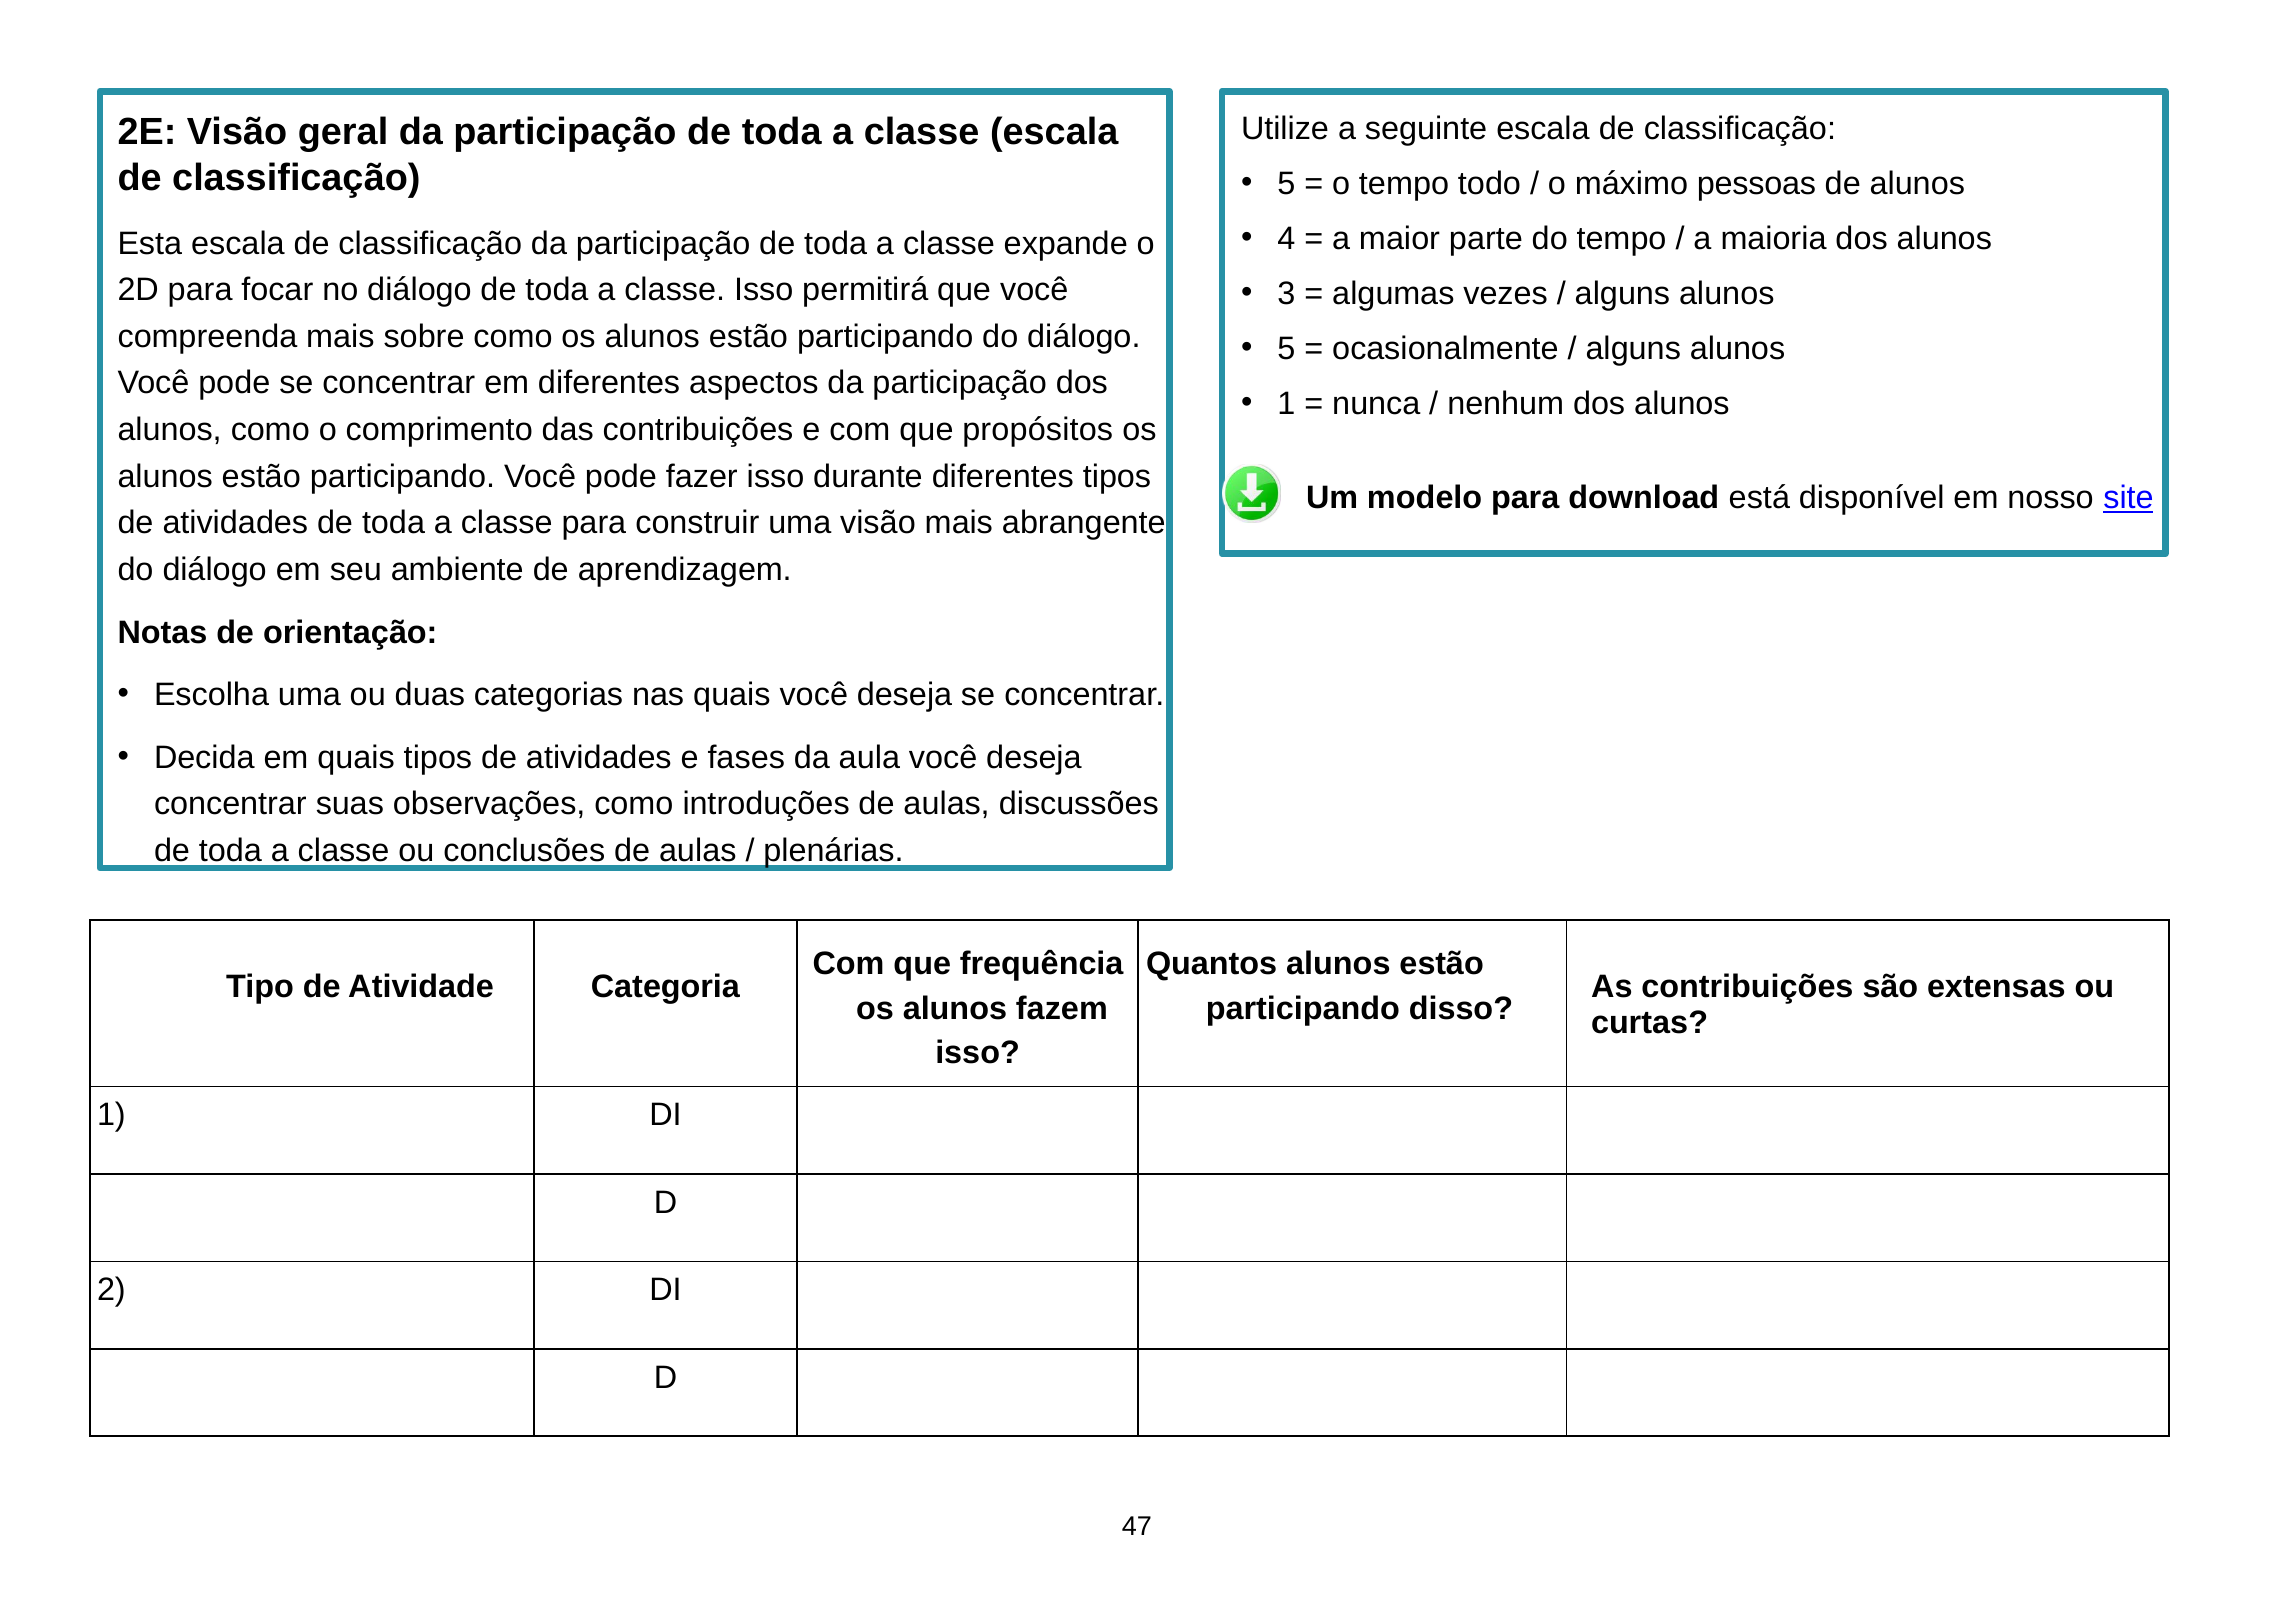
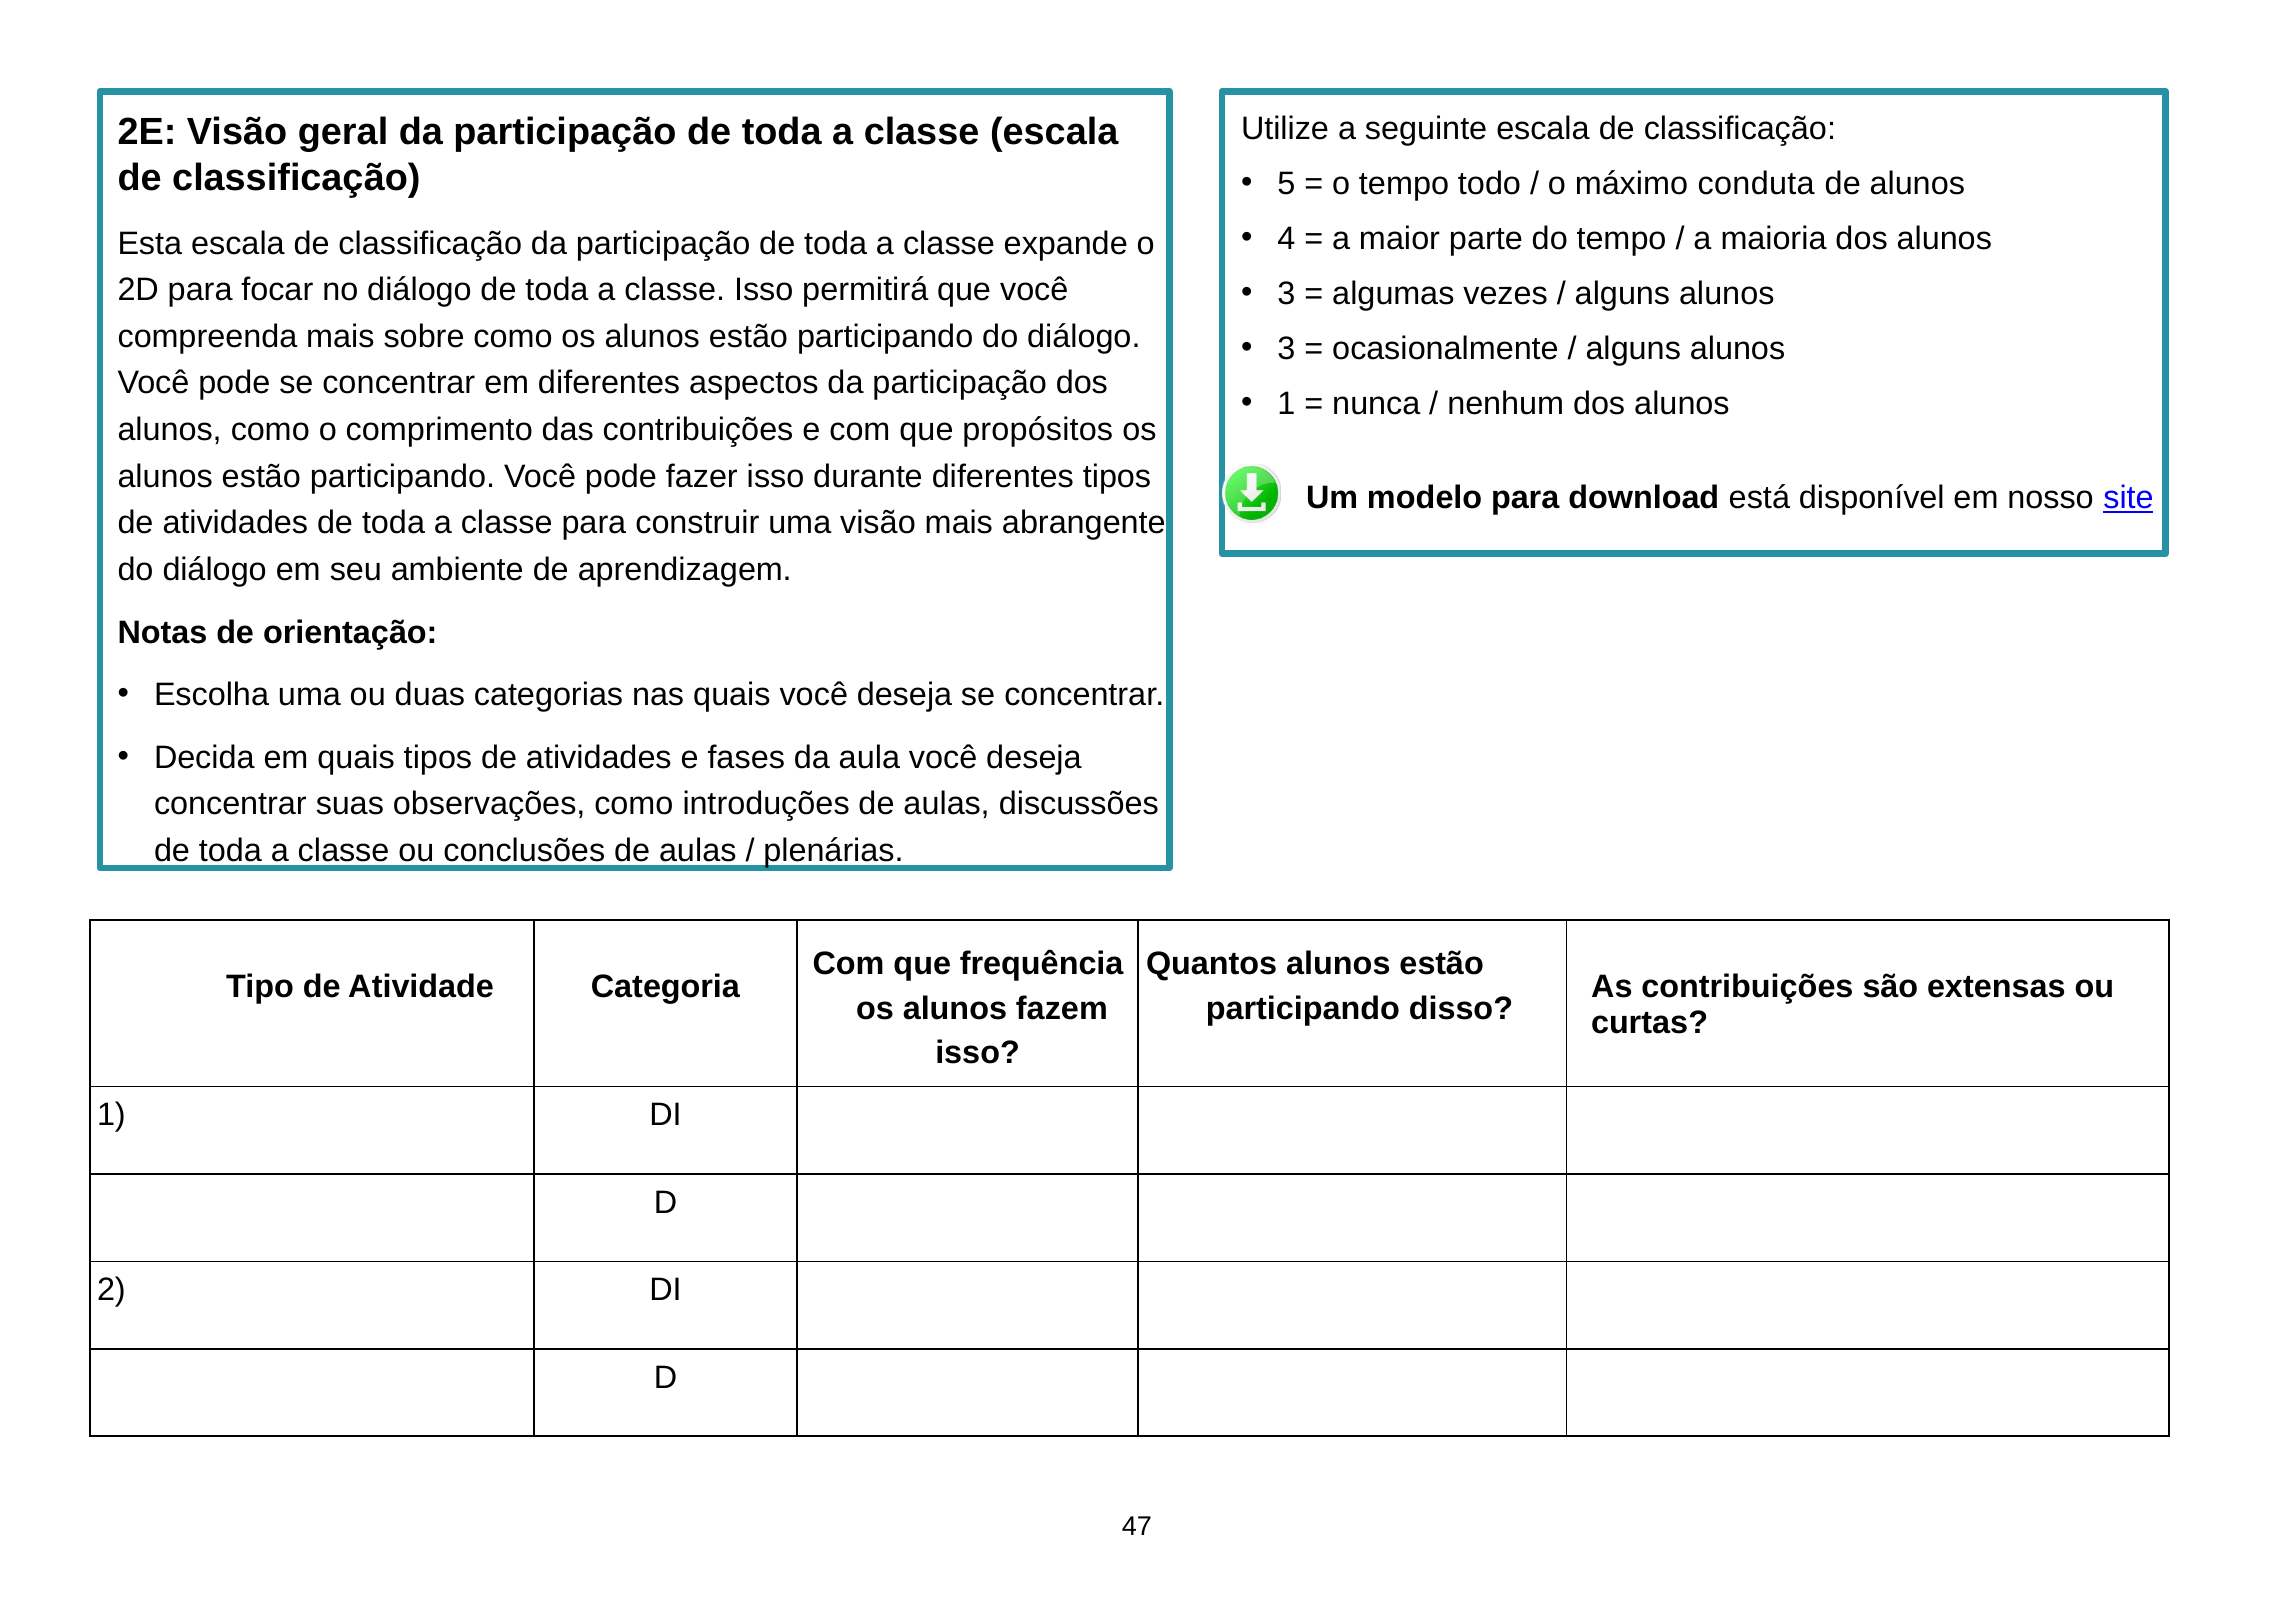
pessoas: pessoas -> conduta (1756, 184)
5: 5 -> 3 (1286, 349)
